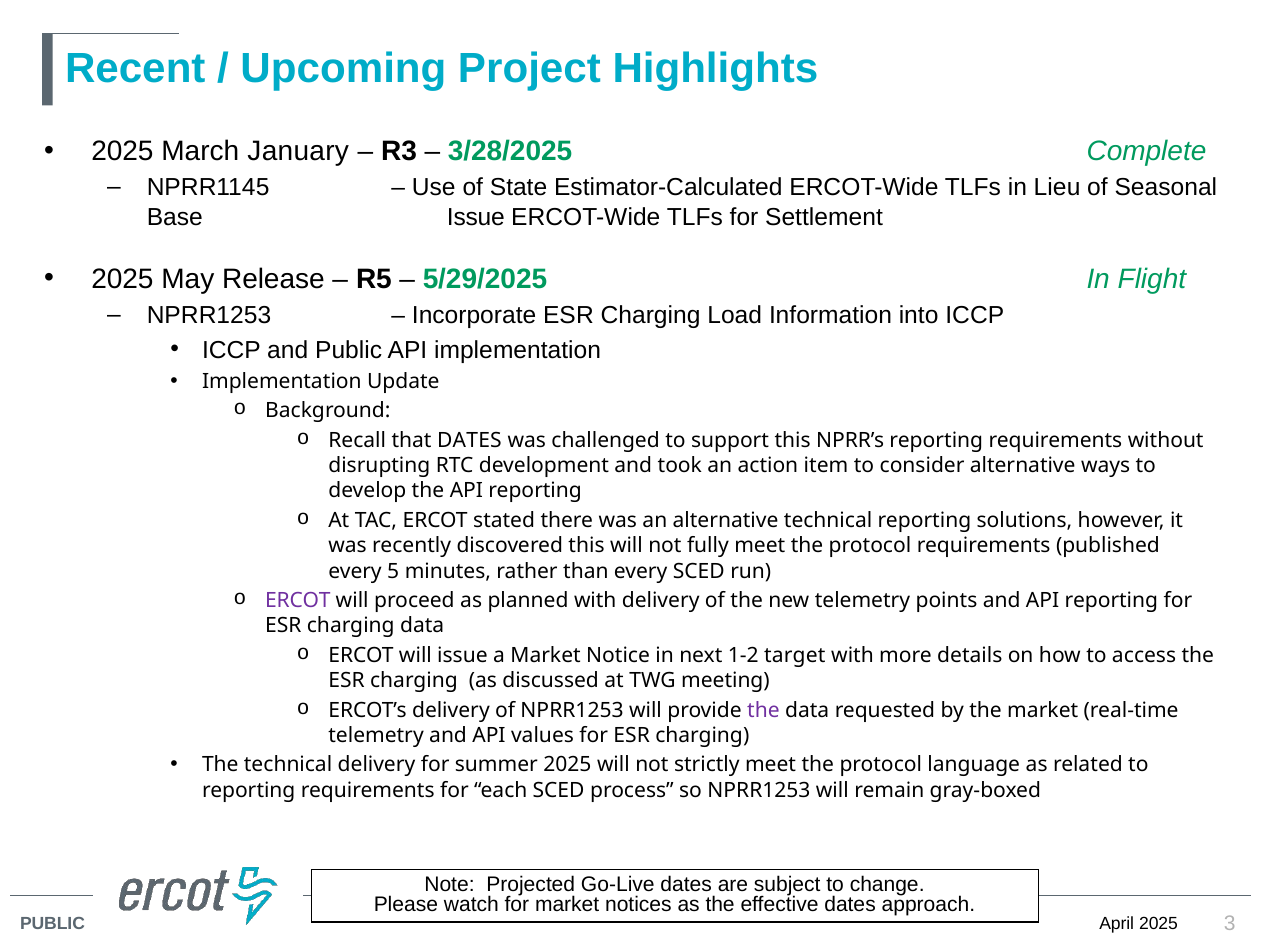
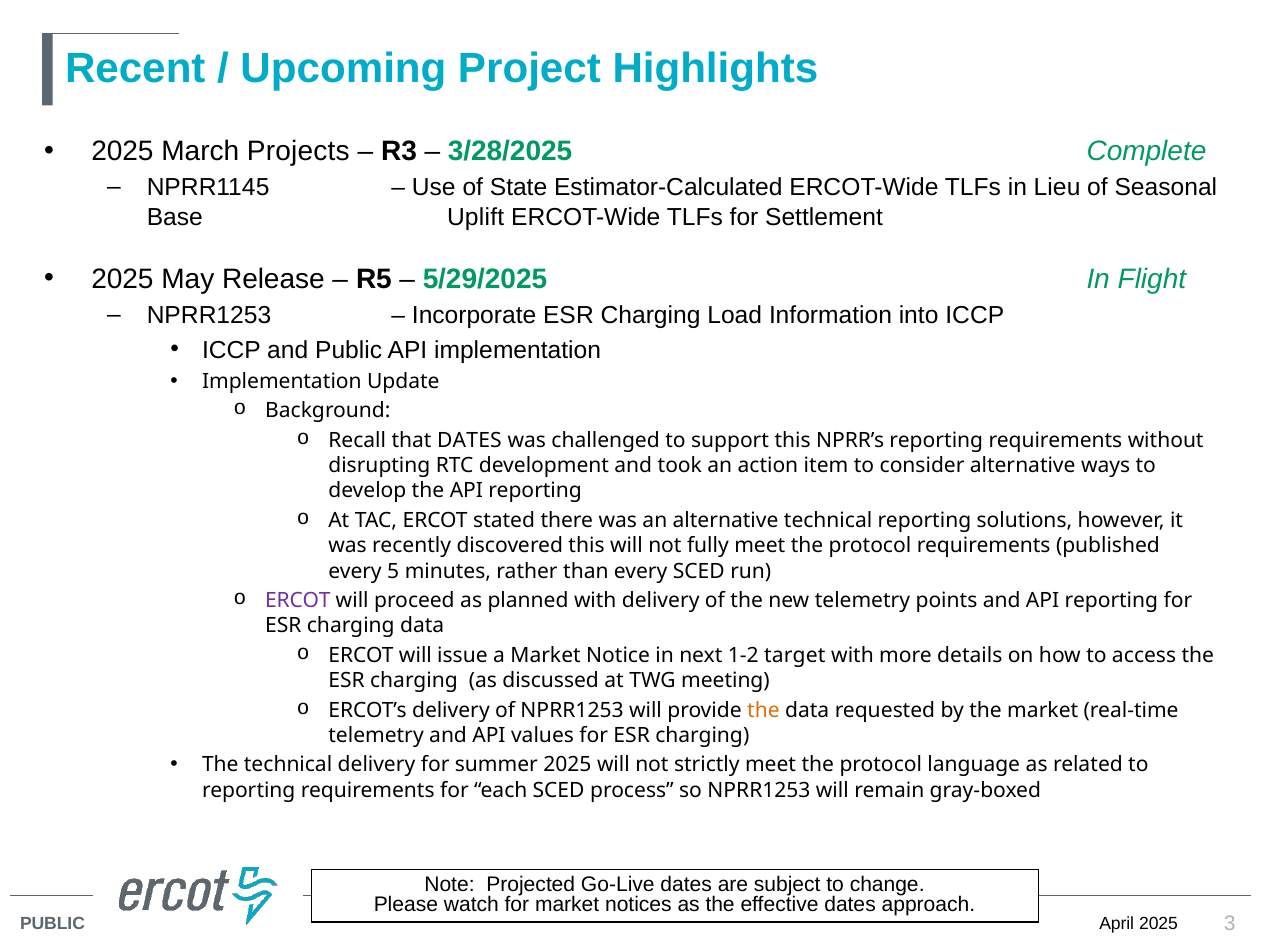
January: January -> Projects (298, 151)
Base Issue: Issue -> Uplift (476, 217)
the colour: purple -> orange (763, 710)
